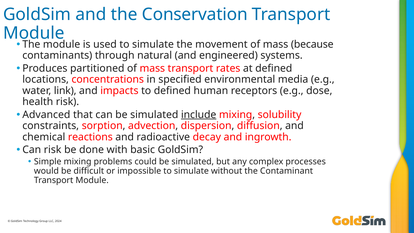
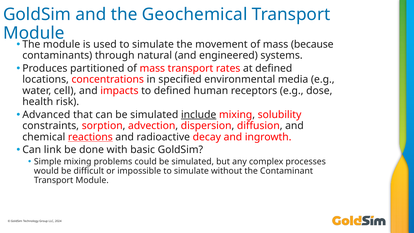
Conservation: Conservation -> Geochemical (195, 15)
link: link -> cell (65, 91)
reactions underline: none -> present (90, 137)
Can risk: risk -> link (53, 150)
